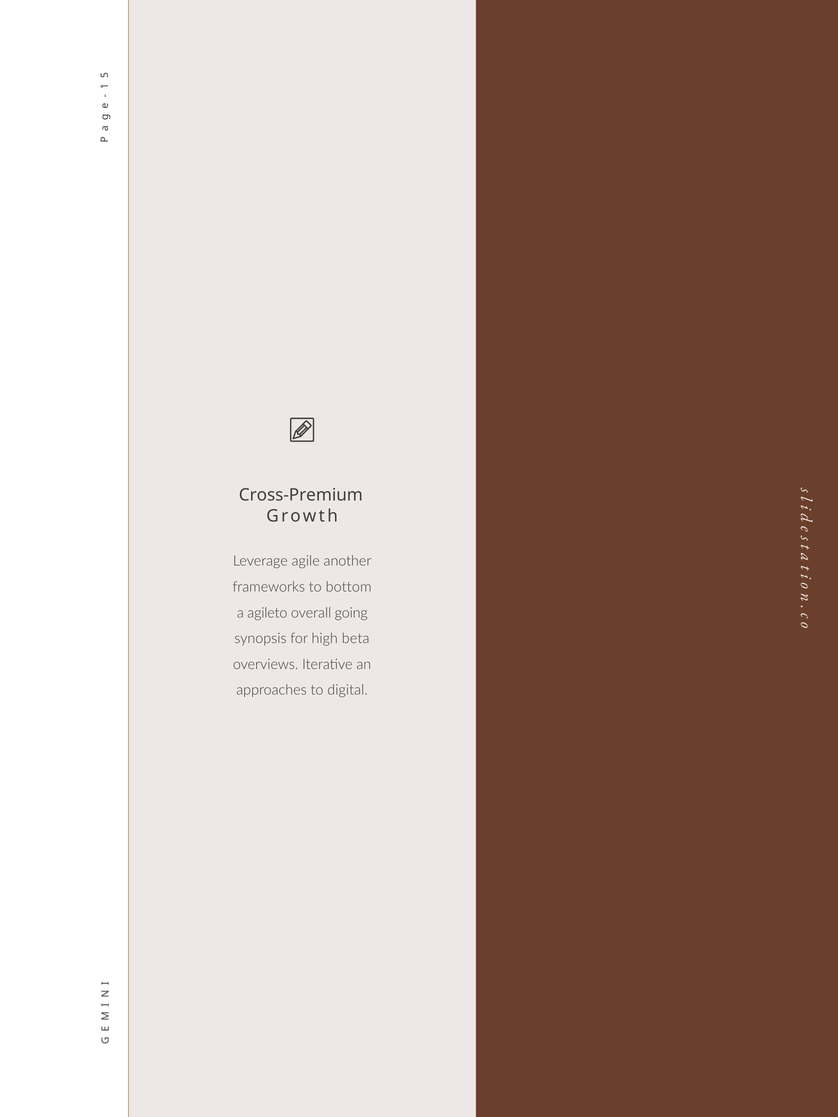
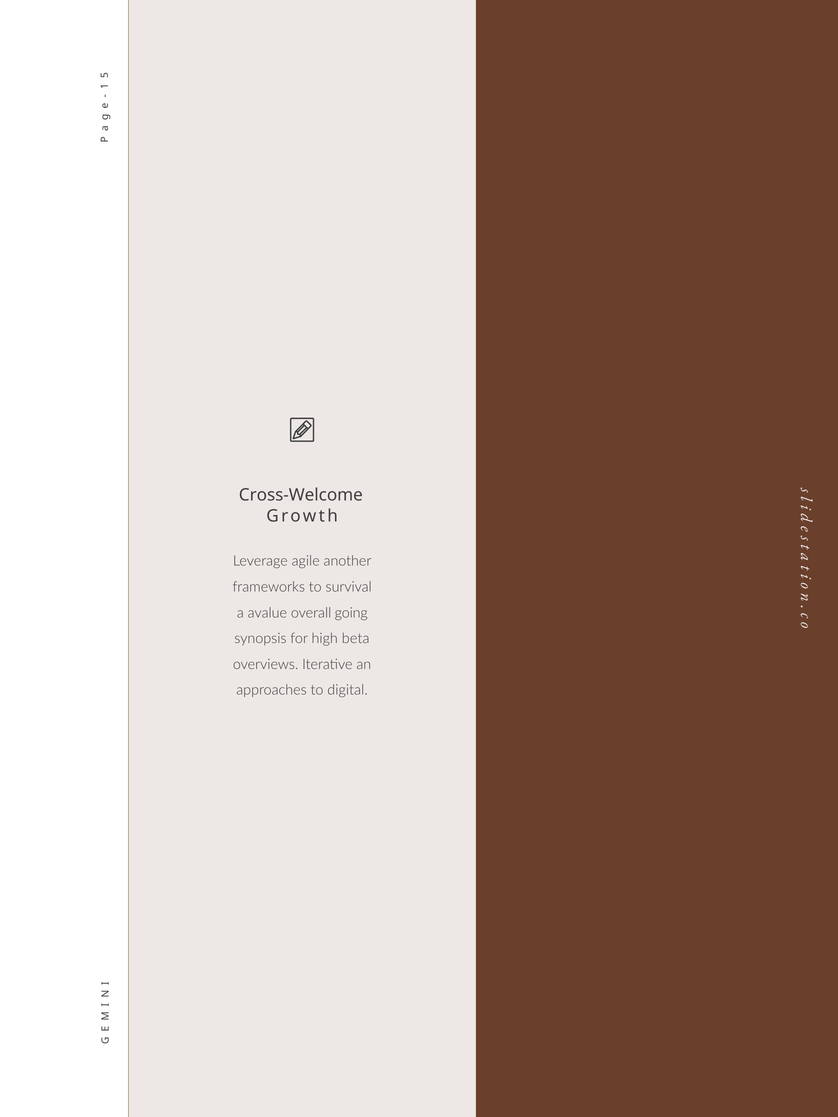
Cross-Premium: Cross-Premium -> Cross-Welcome (301, 495)
bottom: bottom -> survival (349, 587)
agileto: agileto -> avalue (267, 613)
